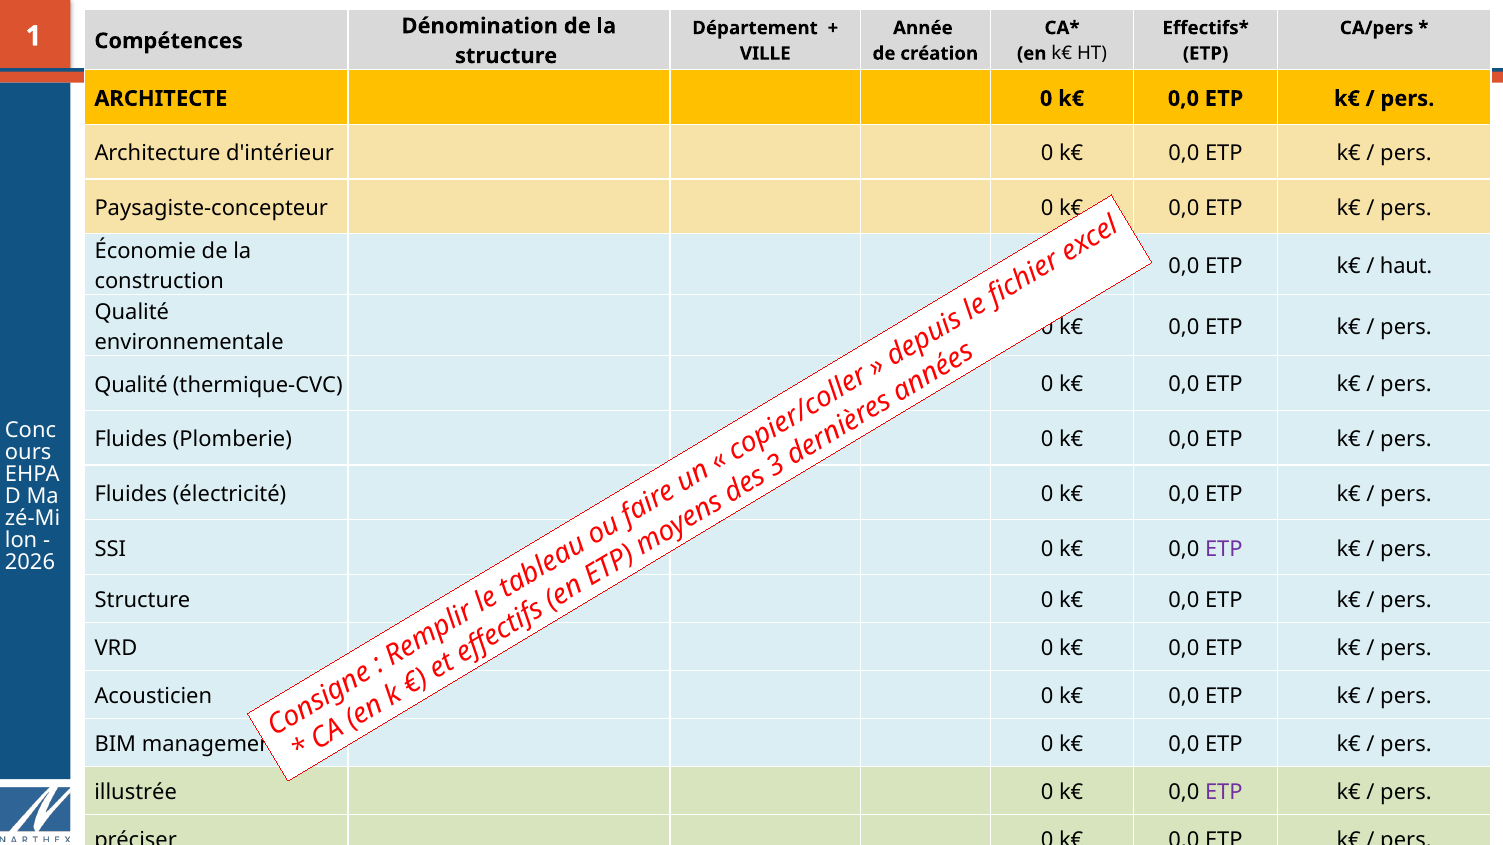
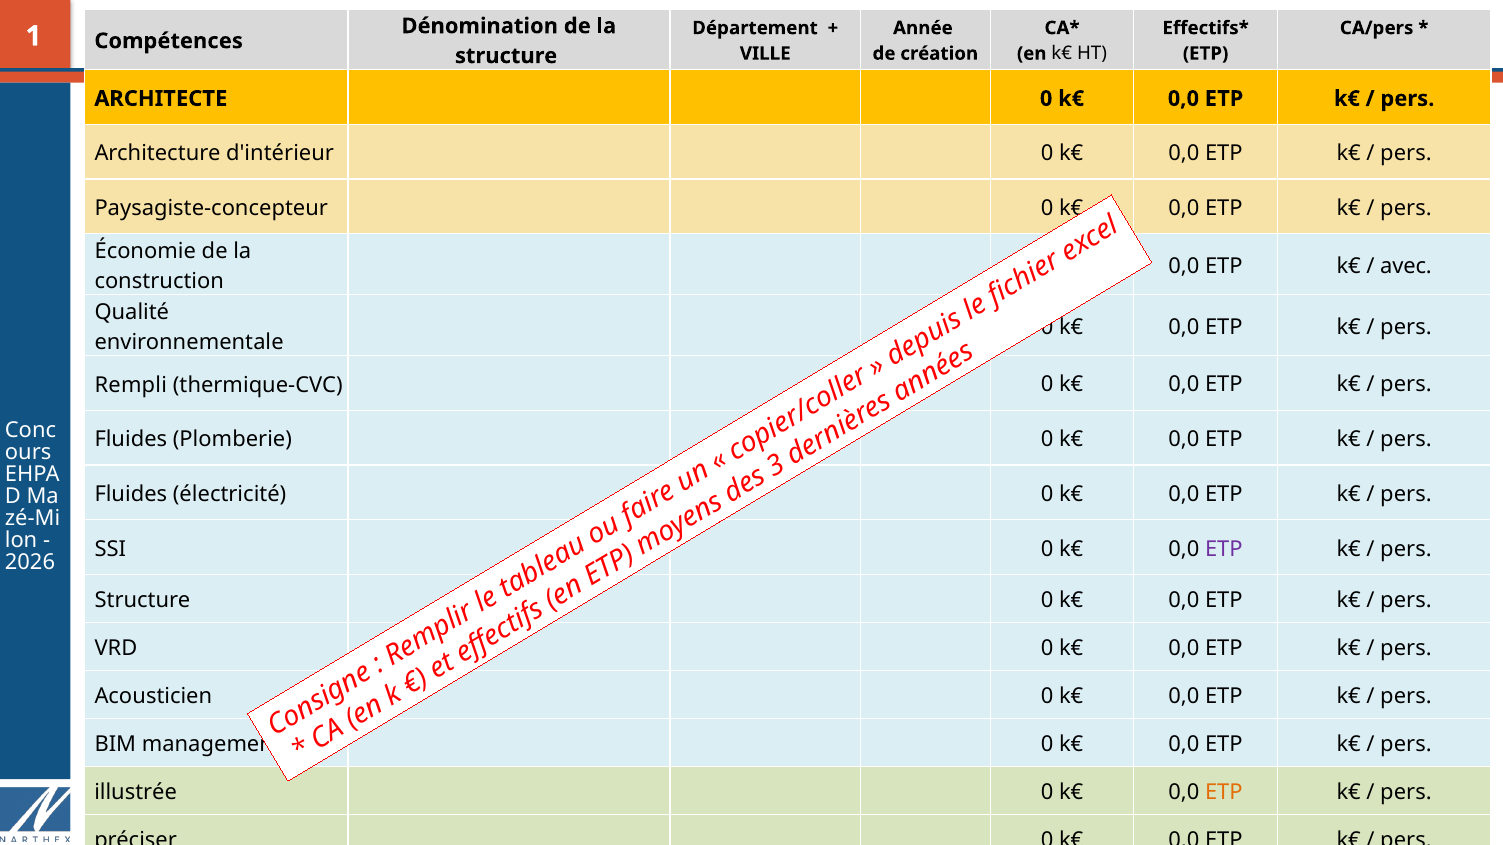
haut: haut -> avec (1406, 266)
Qualité: Qualité -> Rempli (131, 385)
ETP colour: purple -> orange (1224, 793)
